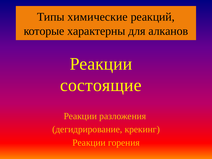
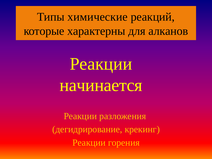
состоящие: состоящие -> начинается (101, 85)
